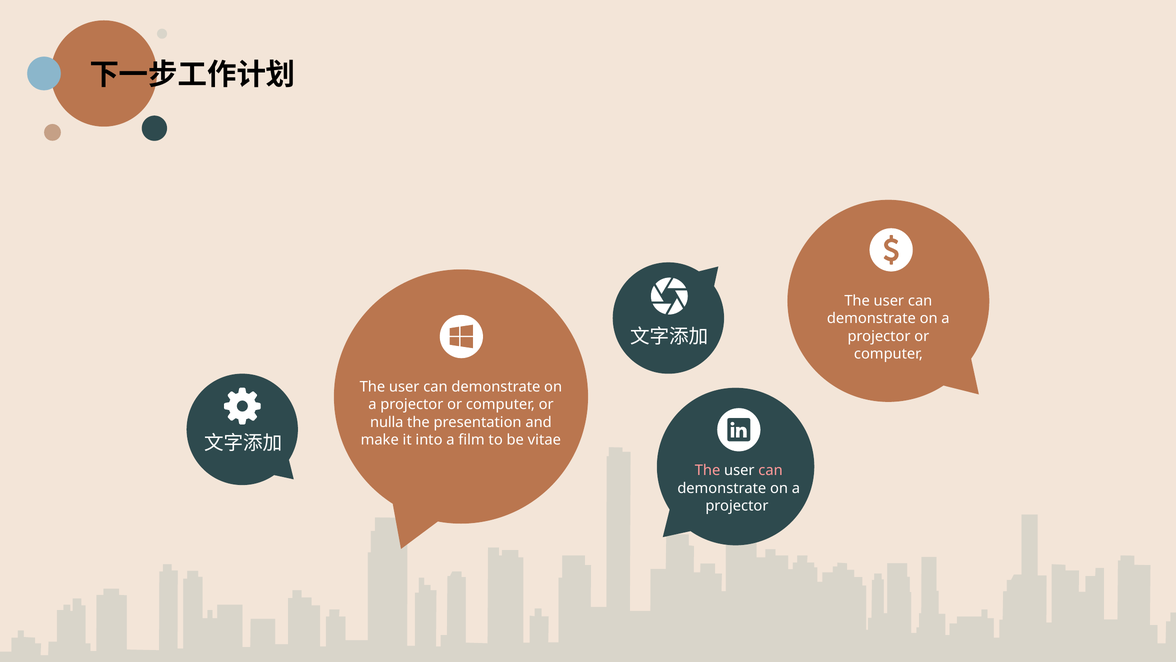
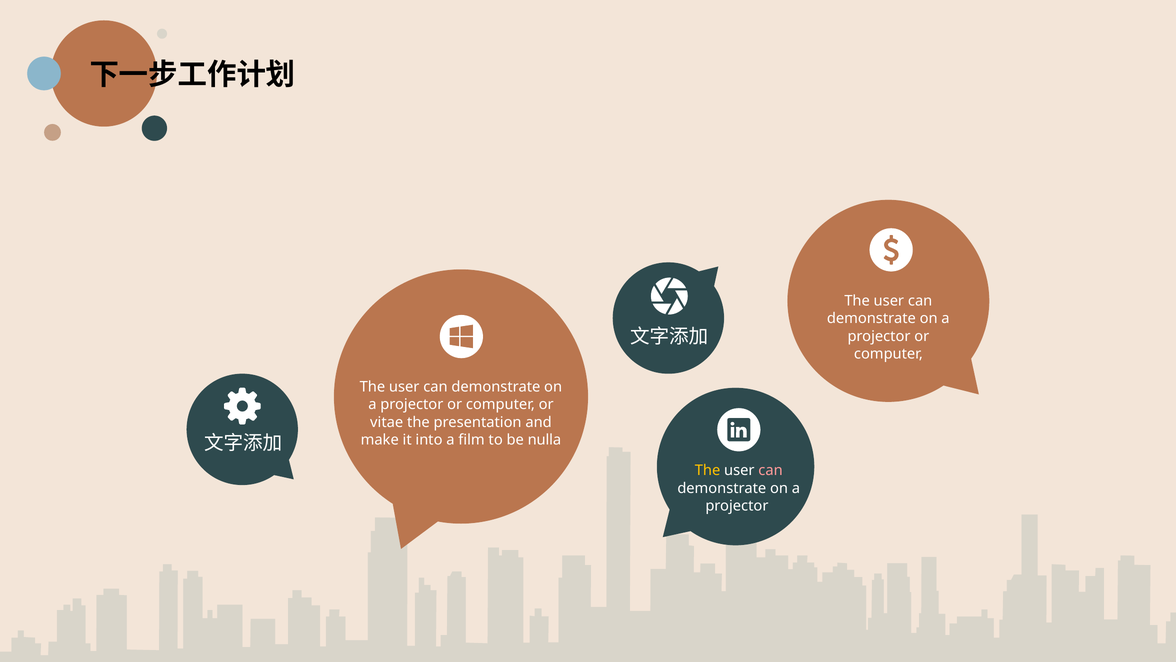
nulla: nulla -> vitae (387, 422)
vitae: vitae -> nulla (544, 440)
The colour: pink -> yellow (708, 470)
